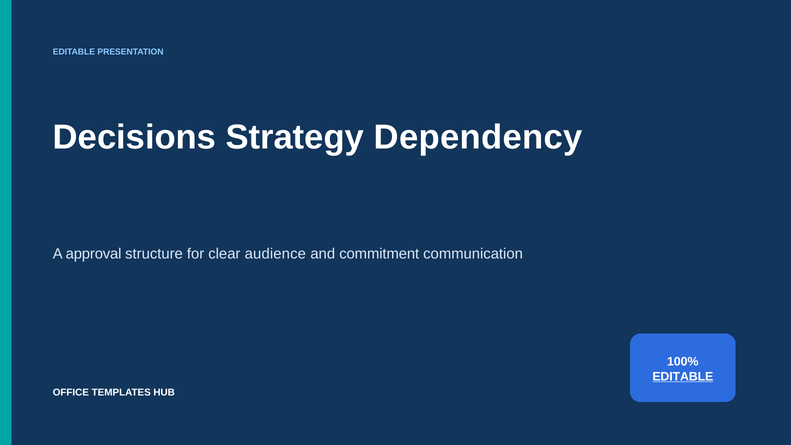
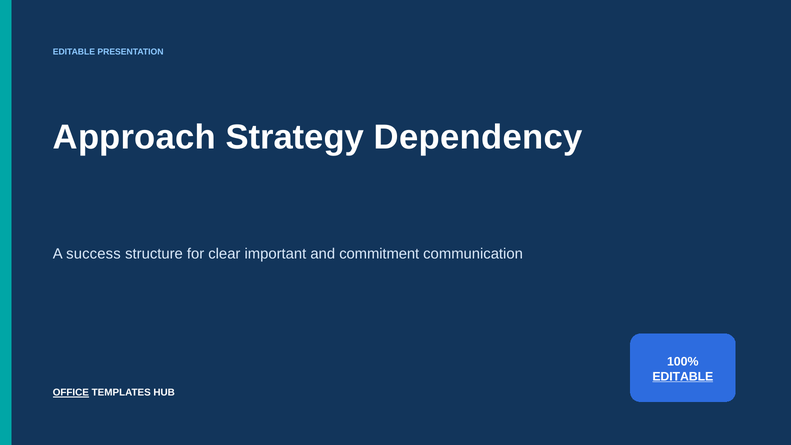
Decisions: Decisions -> Approach (134, 137)
approval: approval -> success (93, 254)
audience: audience -> important (275, 254)
OFFICE underline: none -> present (71, 393)
